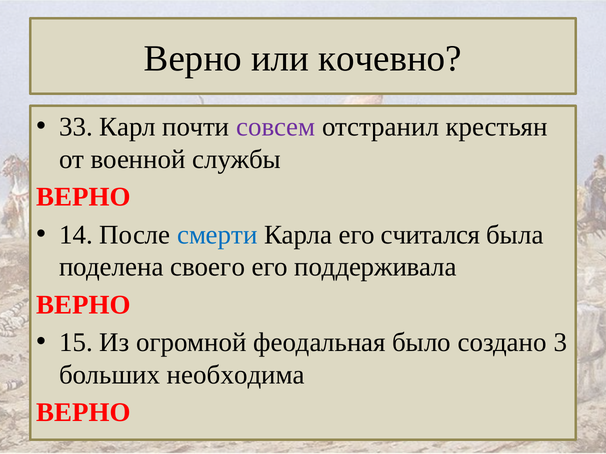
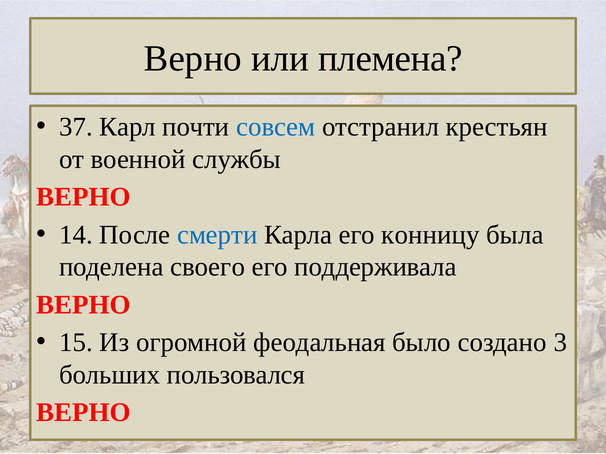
кочевно: кочевно -> племена (390, 59)
33: 33 -> 37 (76, 127)
совсем colour: purple -> blue (276, 127)
считался: считался -> конницу (430, 235)
необходима: необходима -> пользовался (236, 375)
